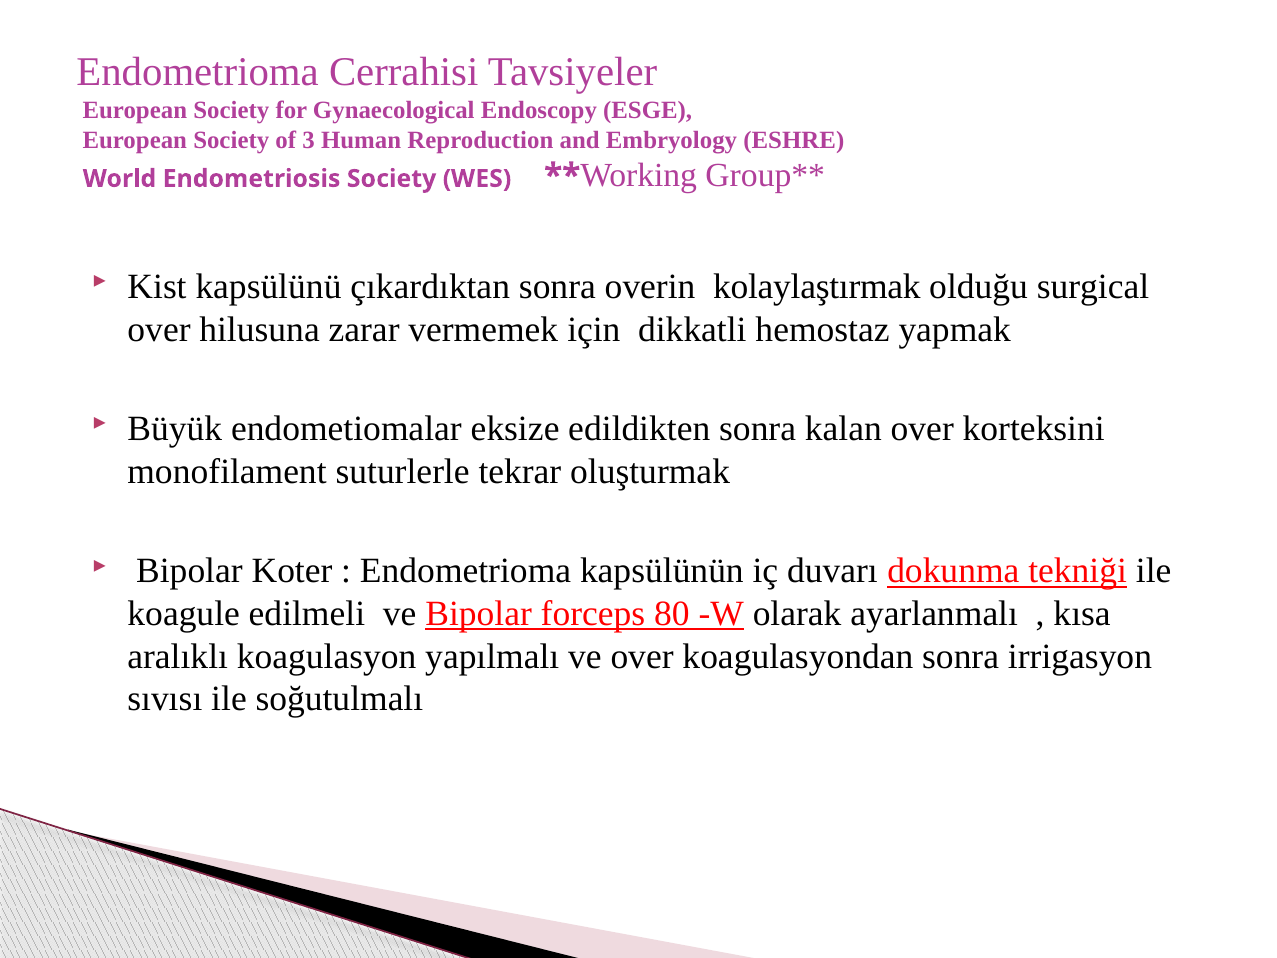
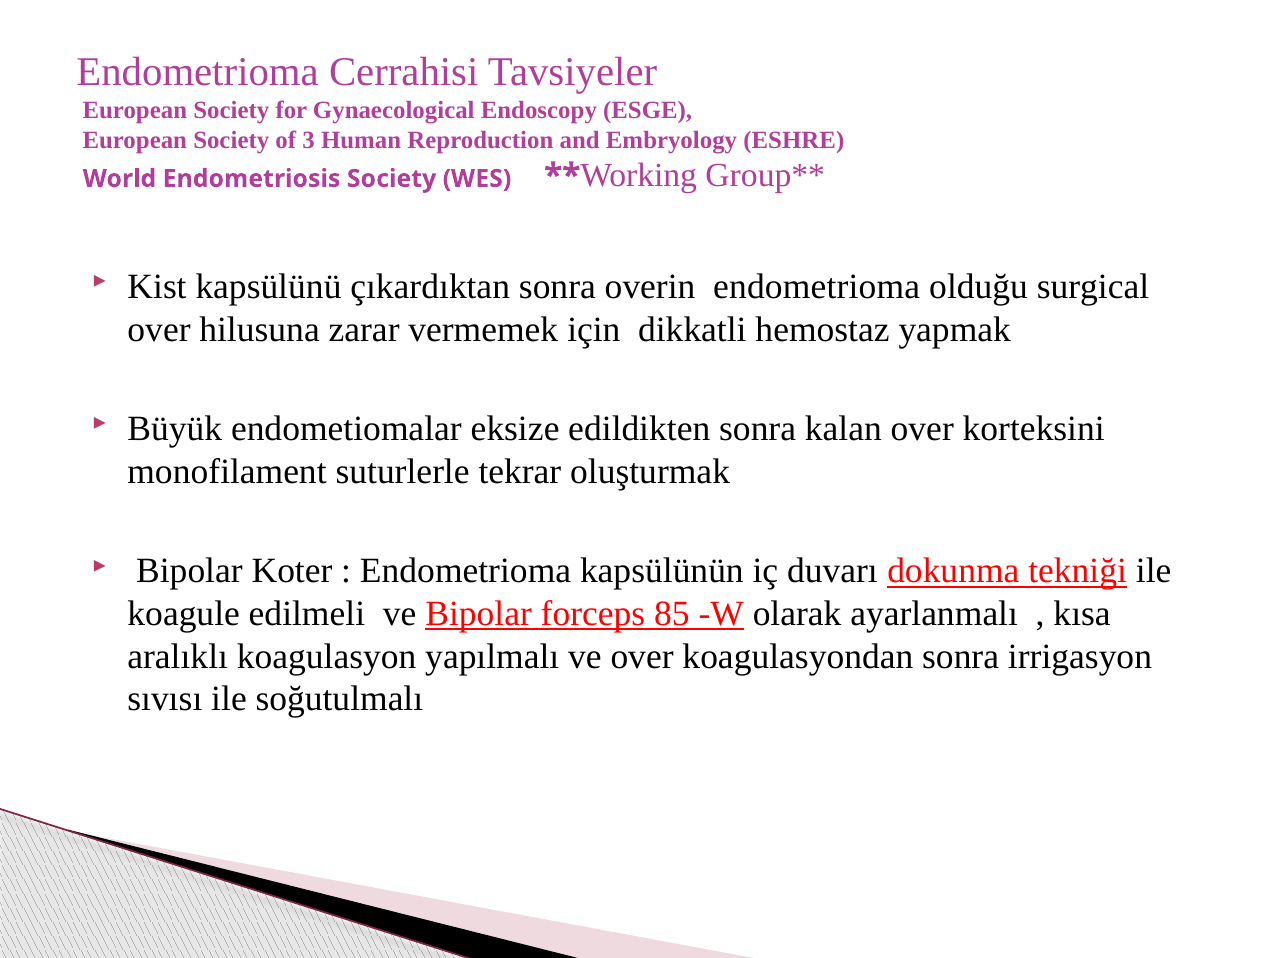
overin kolaylaştırmak: kolaylaştırmak -> endometrioma (817, 287)
80: 80 -> 85 (672, 614)
